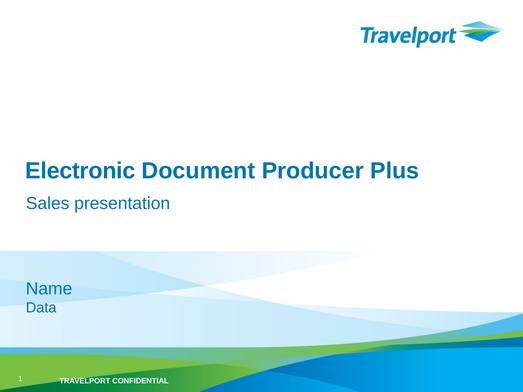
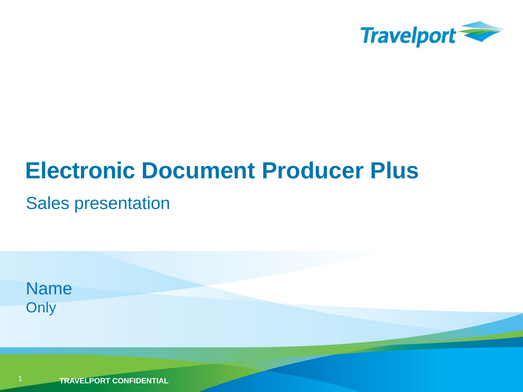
Data: Data -> Only (41, 308)
